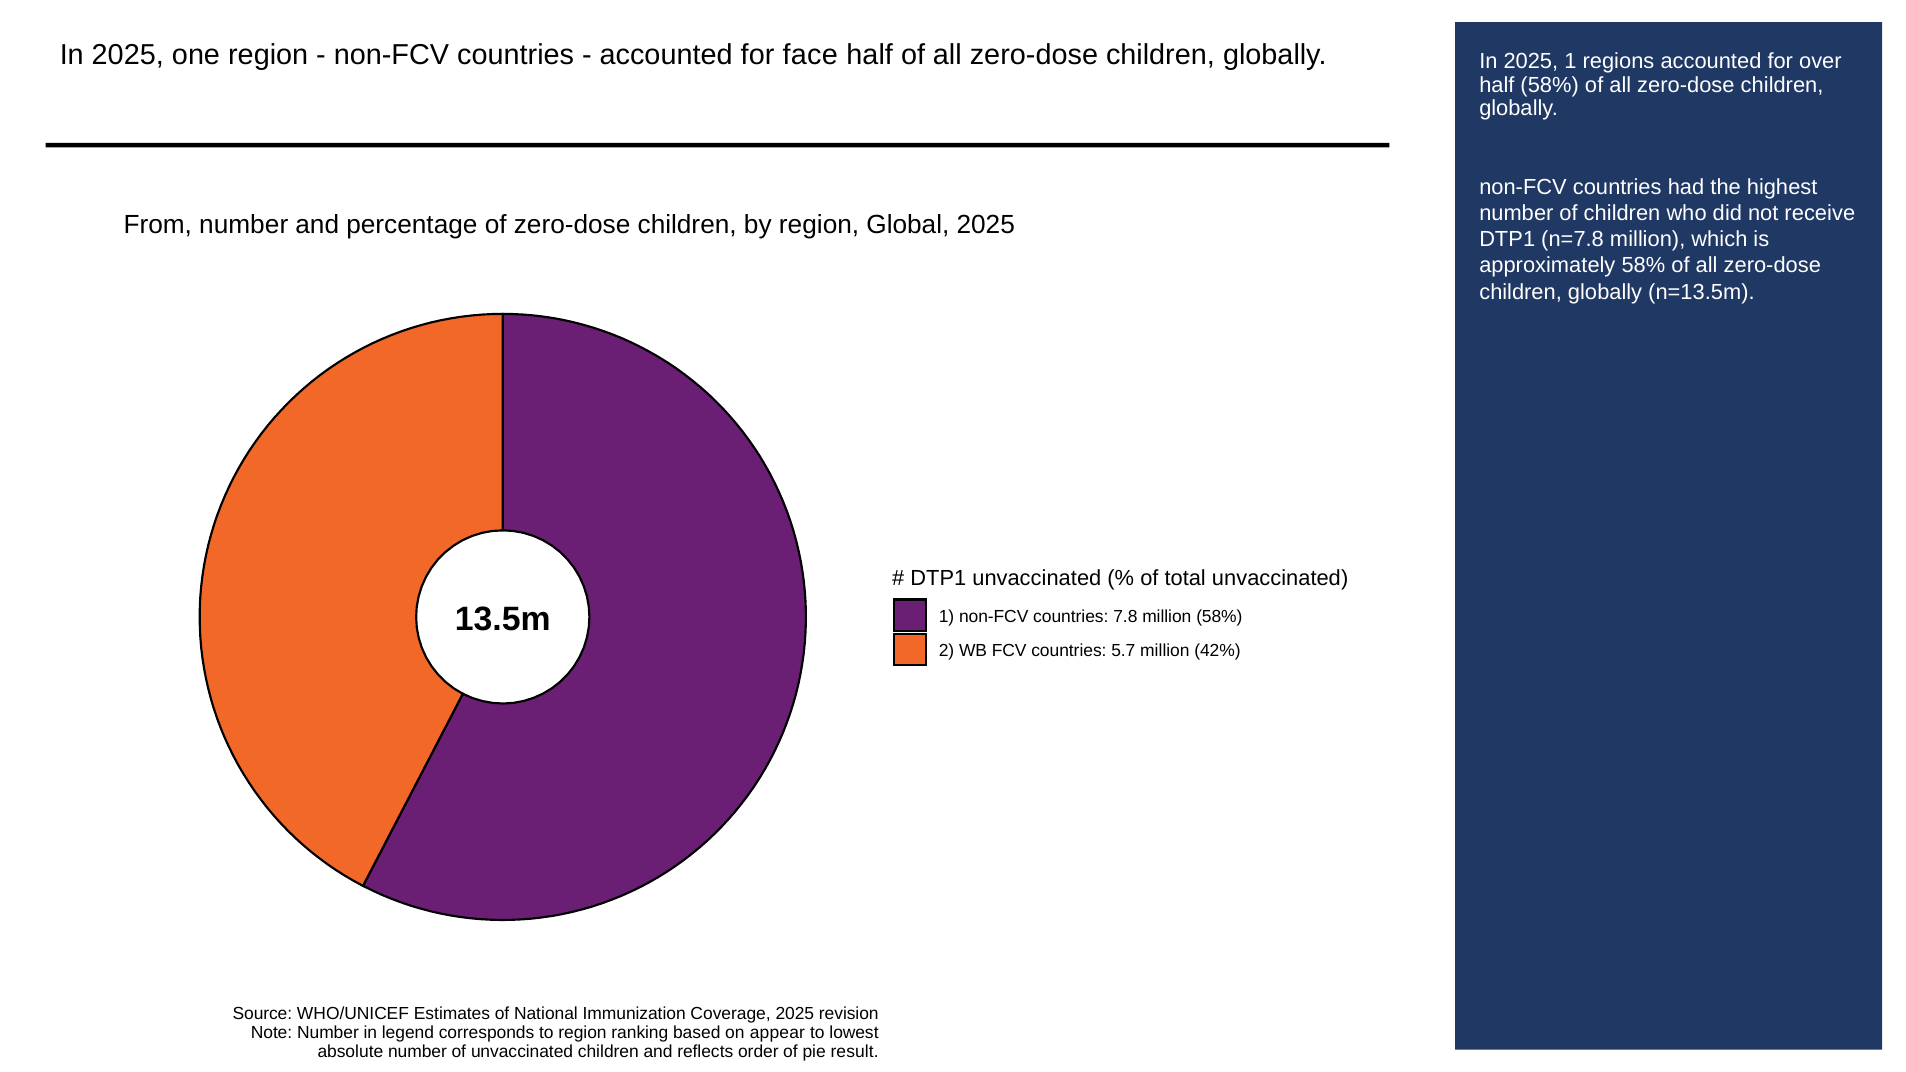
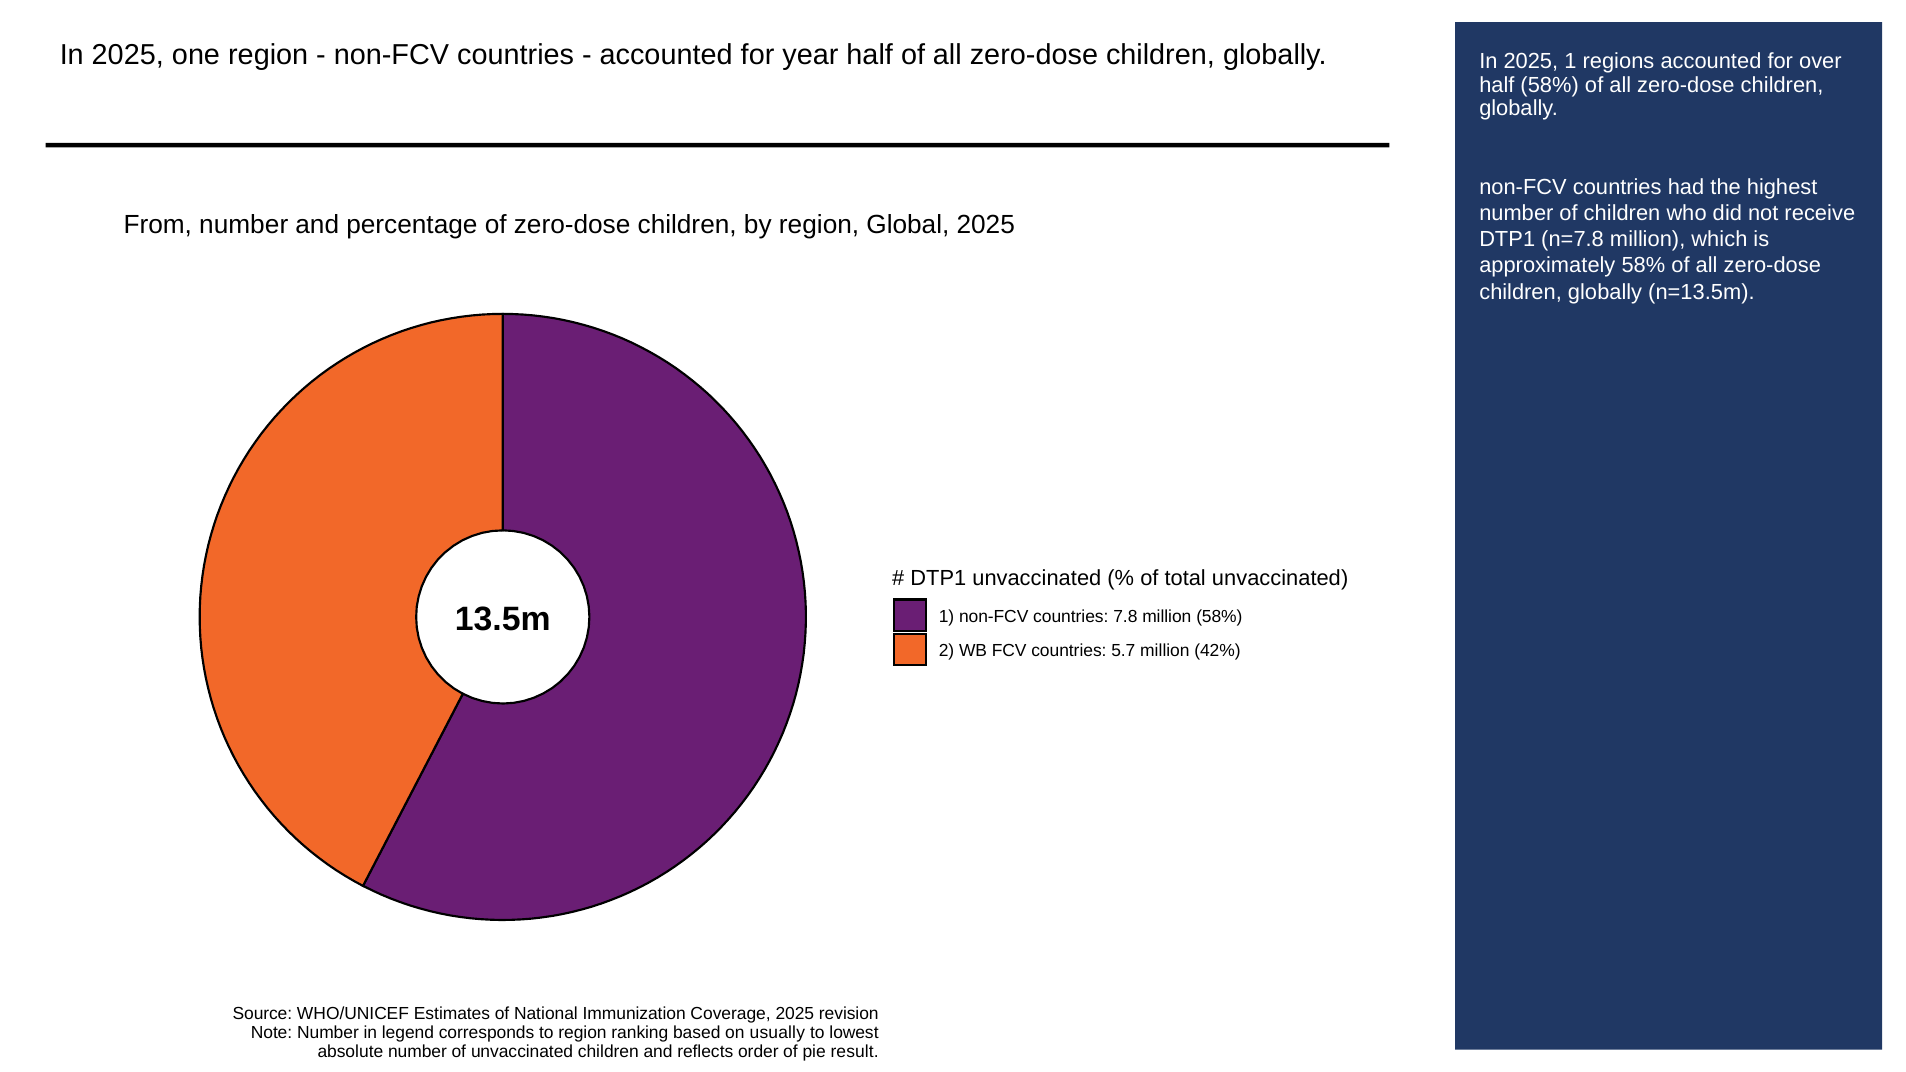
face: face -> year (810, 55)
appear: appear -> usually (777, 1033)
